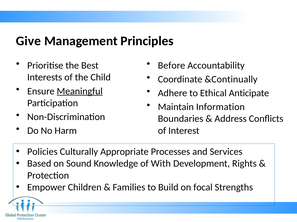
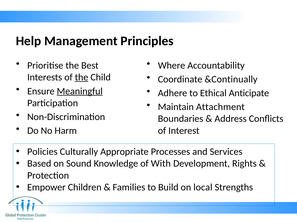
Give: Give -> Help (28, 41)
Before: Before -> Where (172, 66)
the underline: none -> present (82, 78)
Information: Information -> Attachment (220, 107)
focal: focal -> local (203, 188)
